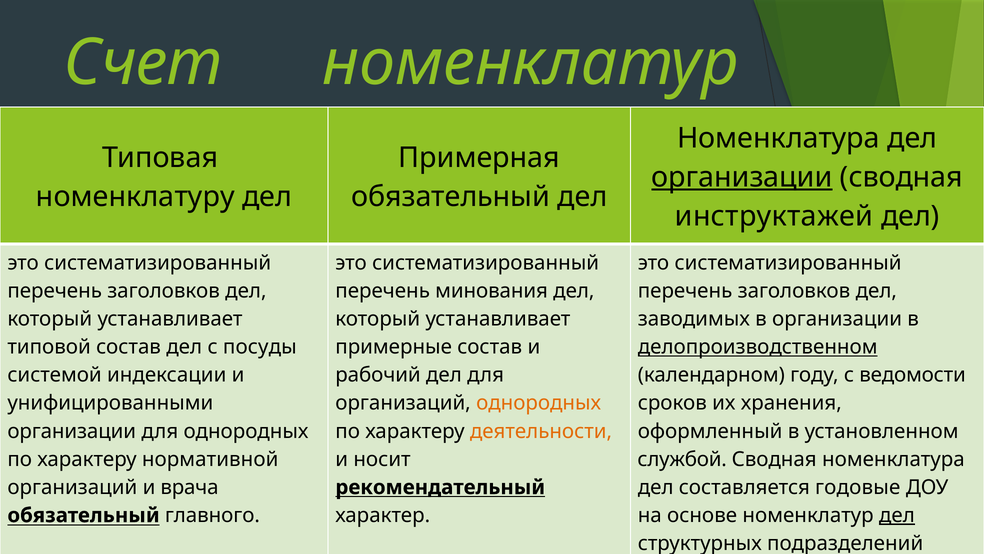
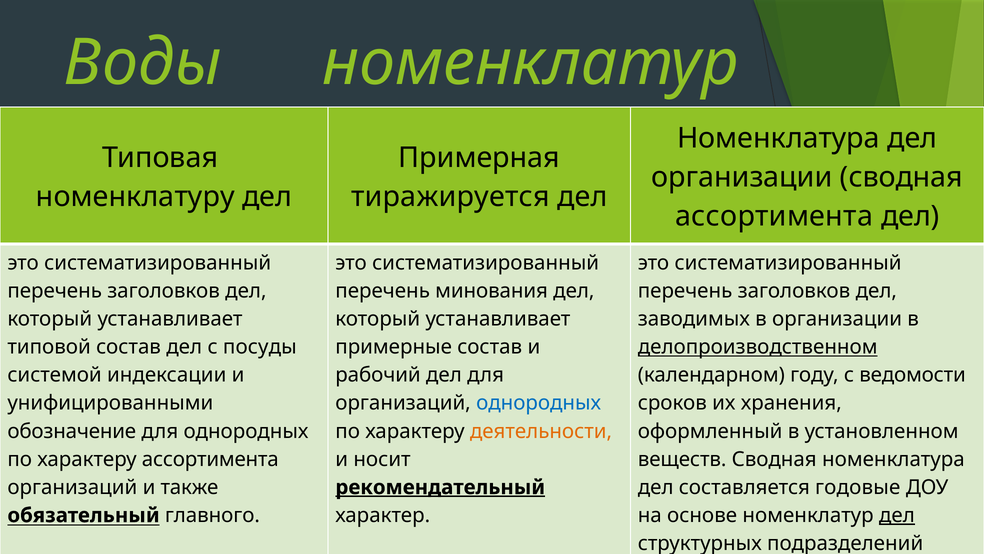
Счет: Счет -> Воды (143, 63)
организации underline: present -> none (742, 177)
обязательный: обязательный -> тиражируется (450, 196)
инструктажей: инструктажей -> ассортимента (774, 216)
однородных colour: orange -> blue (539, 403)
организации: организации -> обозначение (72, 431)
характеру нормативной: нормативной -> ассортимента (210, 459)
службой: службой -> веществ (682, 459)
врача: врача -> также (189, 487)
рекомендательный underline: none -> present (440, 487)
